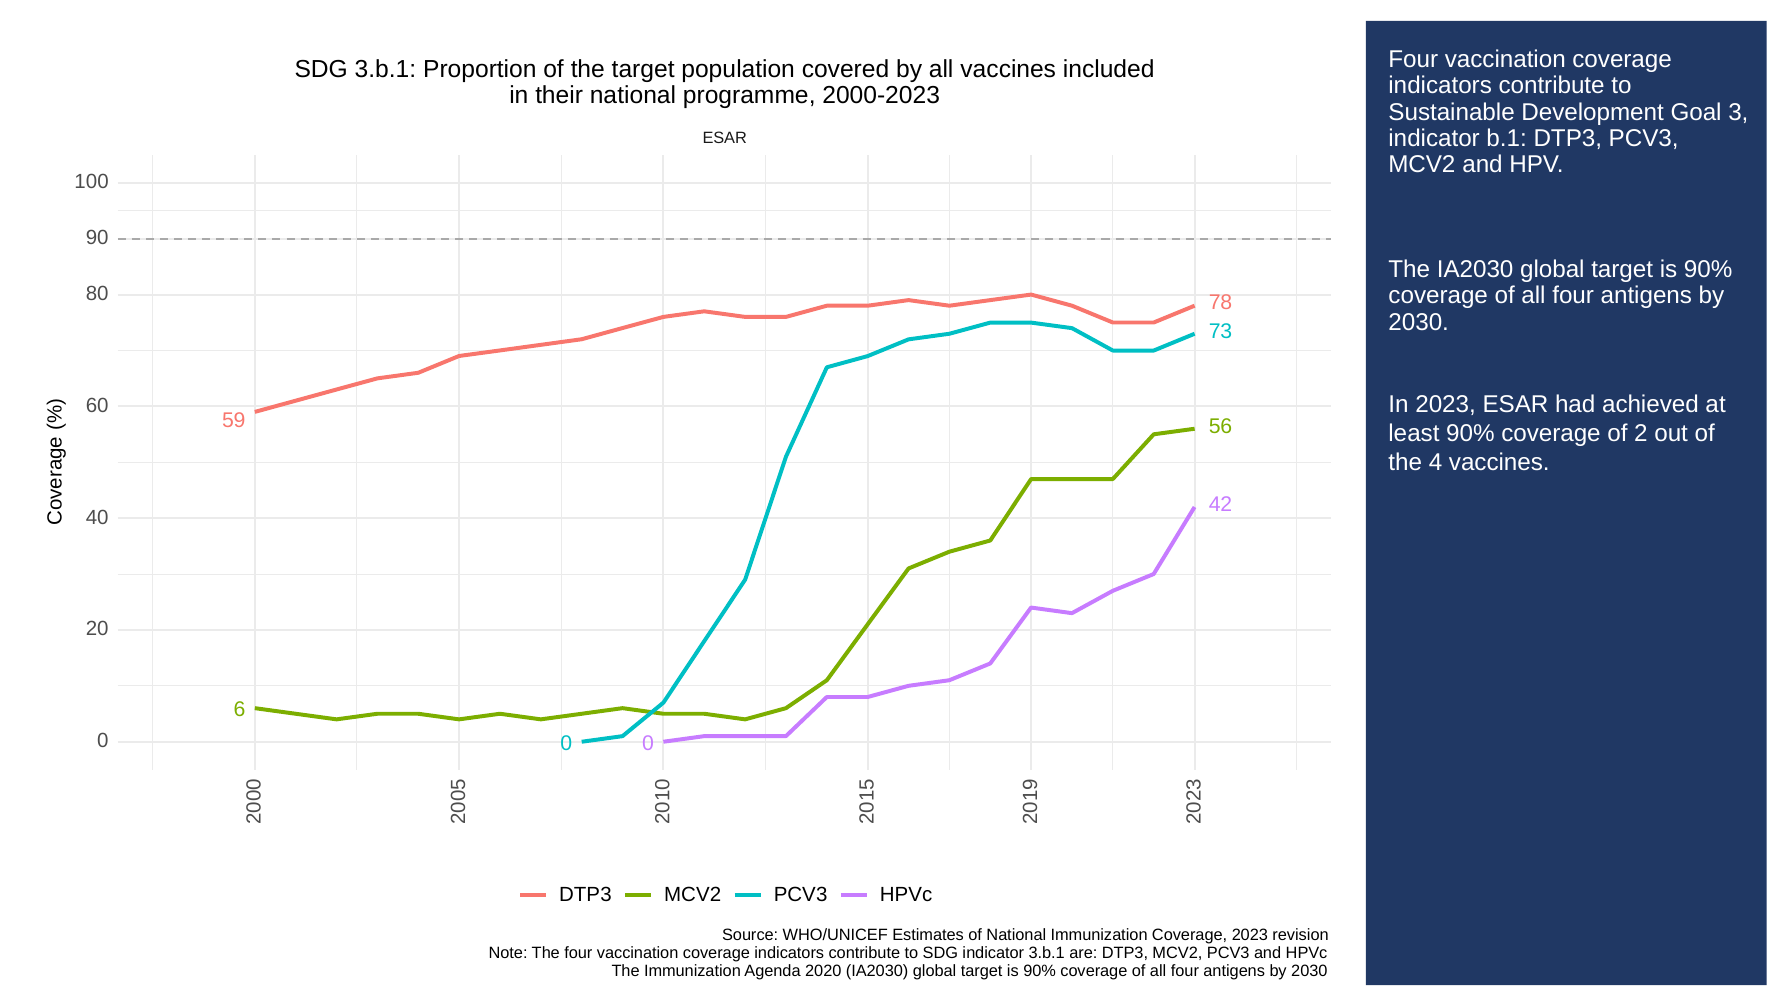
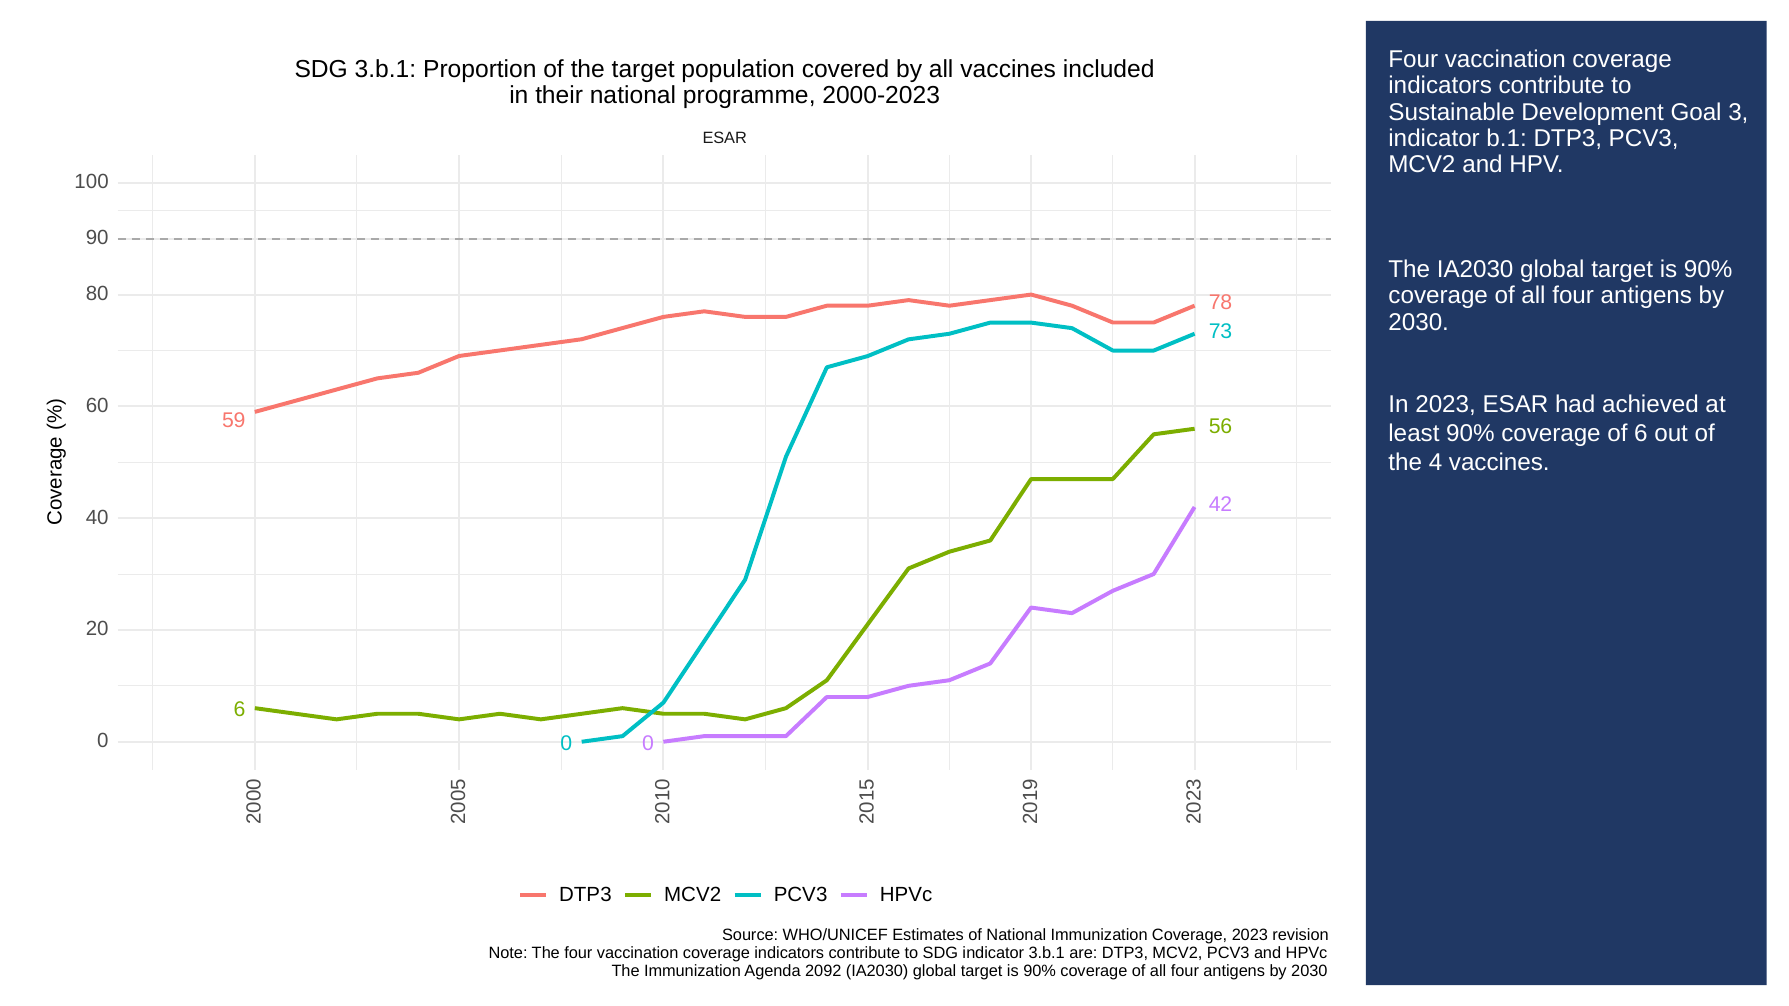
of 2: 2 -> 6 (1641, 433)
2020: 2020 -> 2092 (823, 971)
